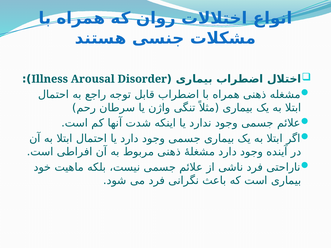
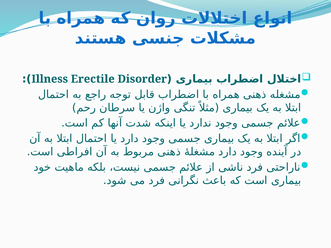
Arousal: Arousal -> Erectile (93, 79)
